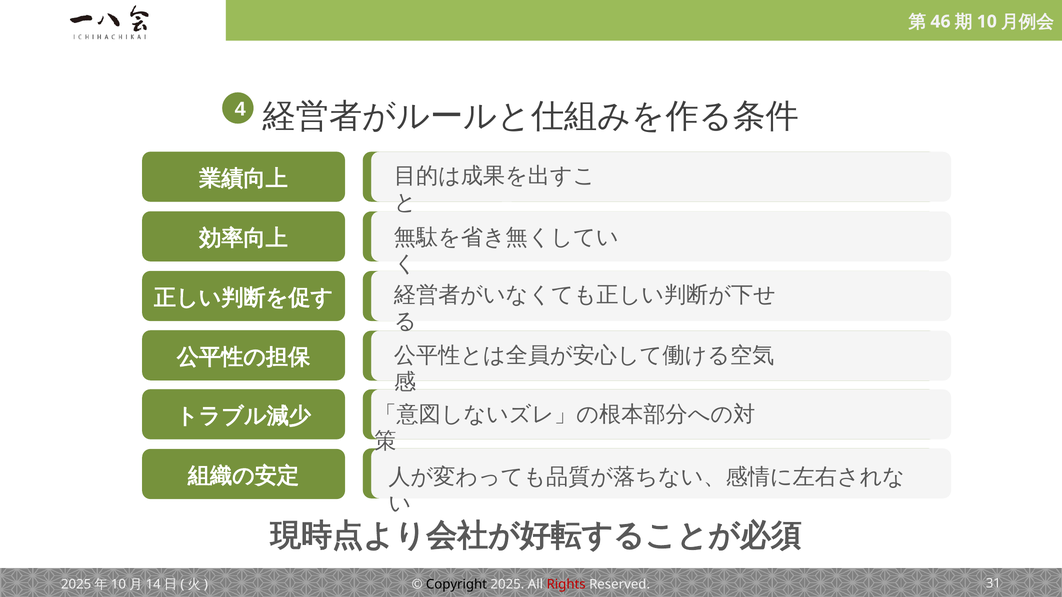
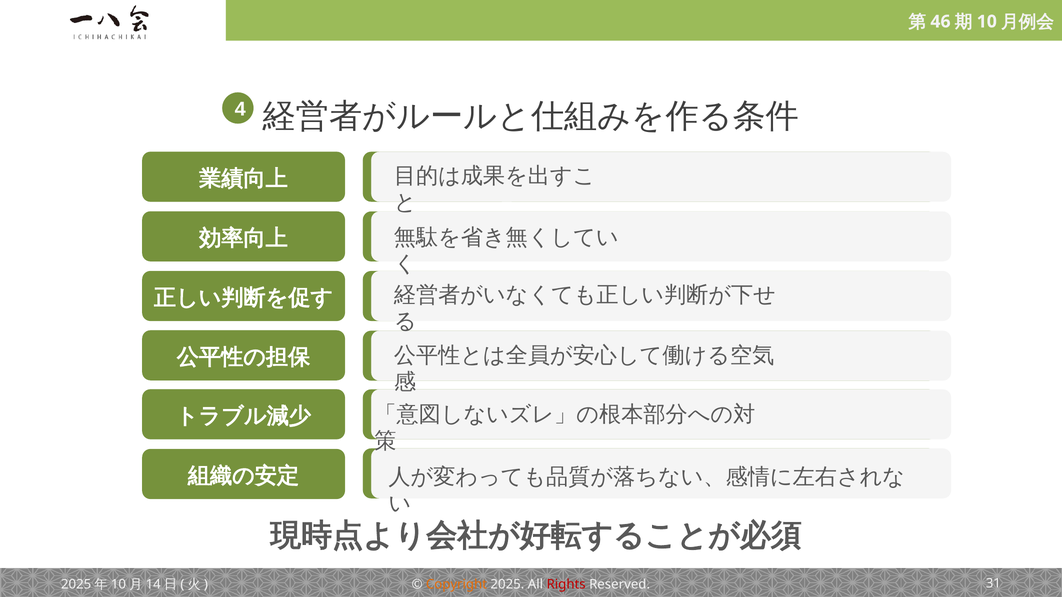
Copyright colour: black -> orange (456, 585)
